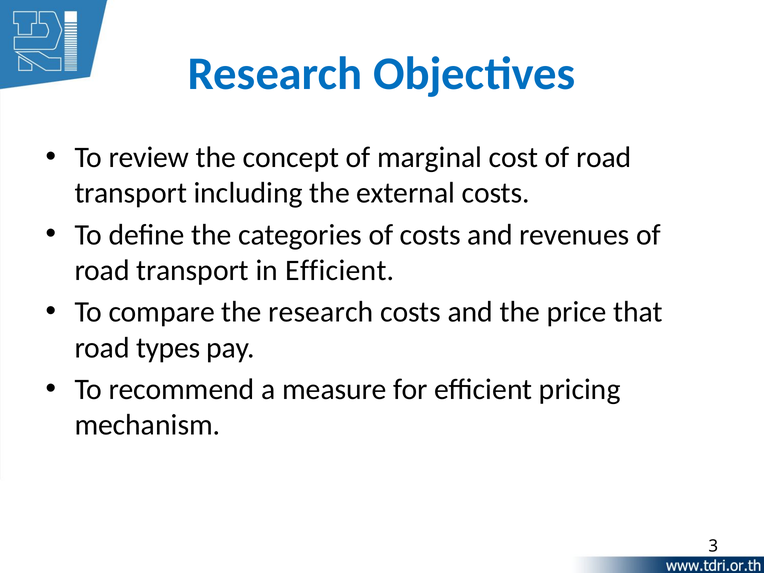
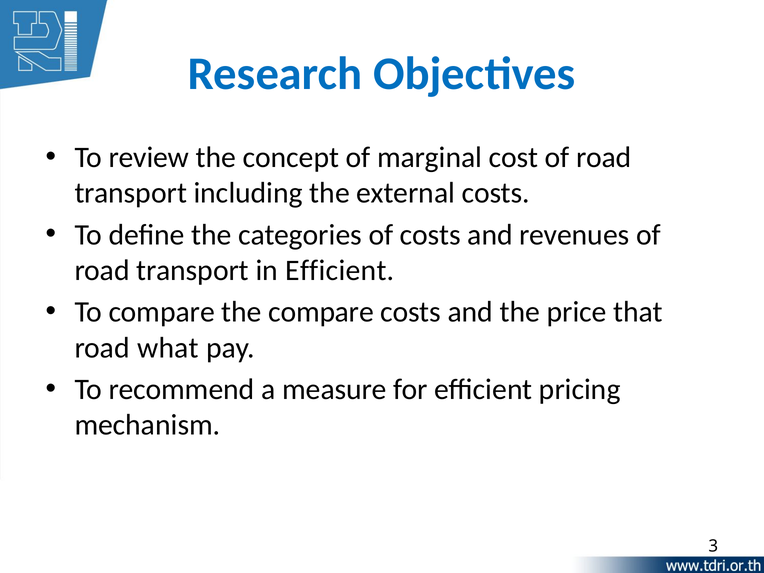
the research: research -> compare (321, 312)
types: types -> what (168, 348)
